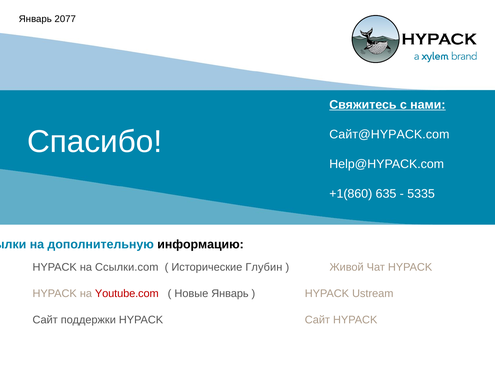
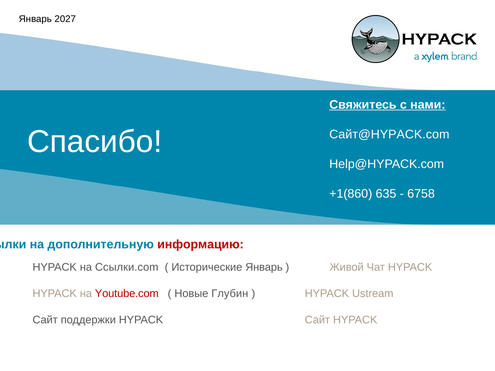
2077: 2077 -> 2027 (65, 19)
5335: 5335 -> 6758 (421, 194)
информацию colour: black -> red (201, 245)
Исторические Глубин: Глубин -> Январь (264, 267)
Новые Январь: Январь -> Глубин (230, 294)
